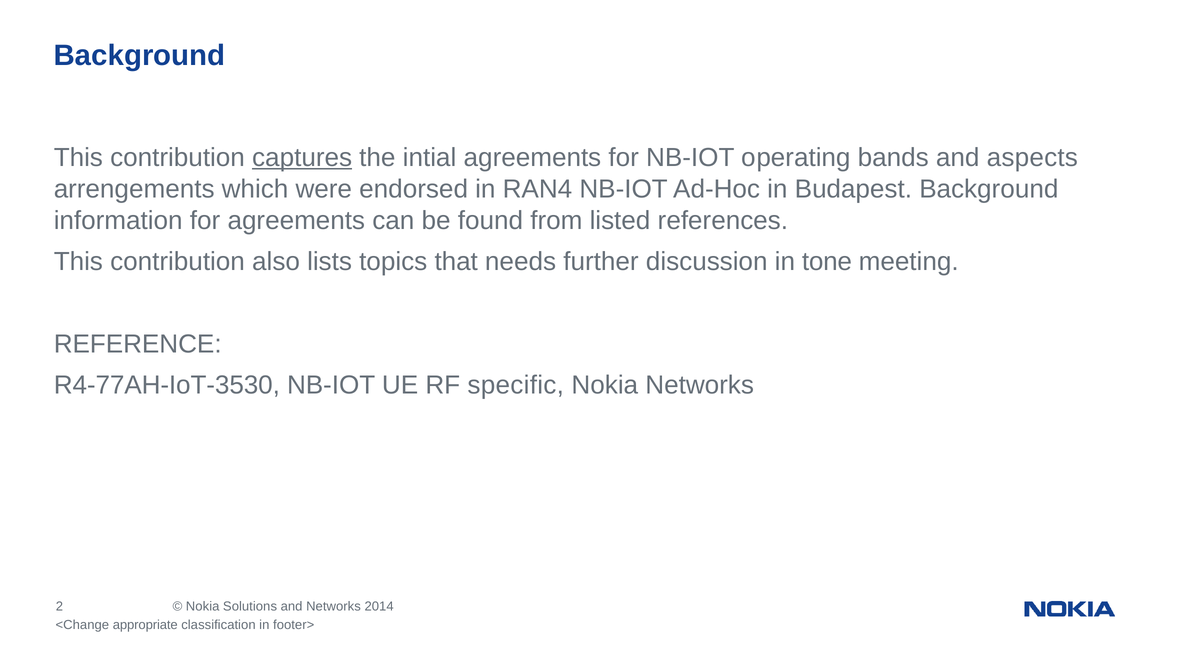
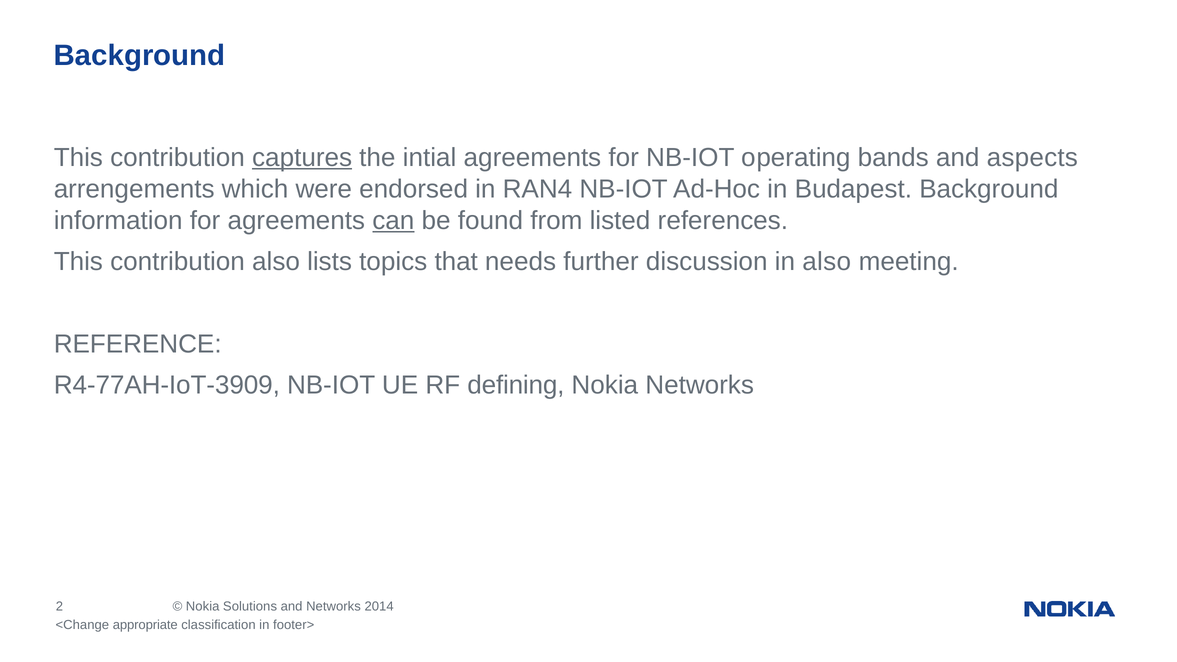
can underline: none -> present (393, 220)
in tone: tone -> also (827, 262)
R4-77AH-IoT-3530: R4-77AH-IoT-3530 -> R4-77AH-IoT-3909 (167, 385)
specific: specific -> defining (516, 385)
